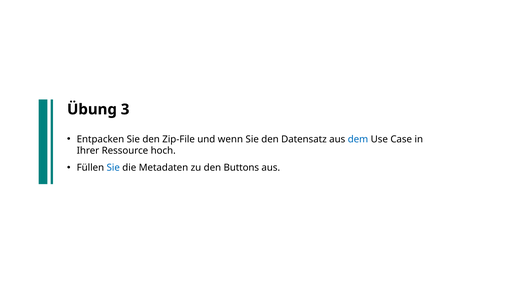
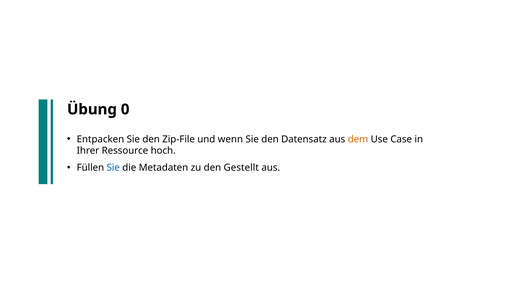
3: 3 -> 0 (125, 110)
dem colour: blue -> orange (358, 139)
Buttons: Buttons -> Gestellt (241, 168)
